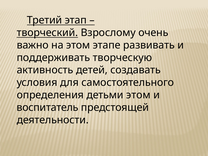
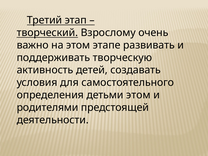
воспитатель: воспитатель -> родителями (48, 108)
